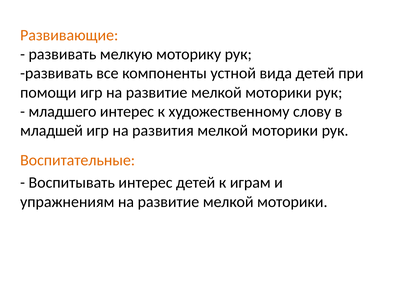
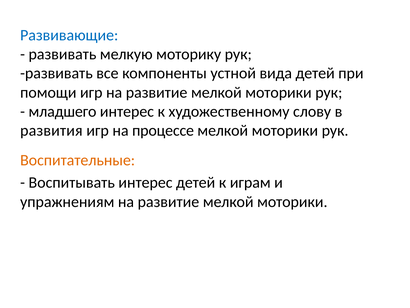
Развивающие colour: orange -> blue (69, 35)
младшей: младшей -> развития (51, 131)
развития: развития -> процессе (163, 131)
